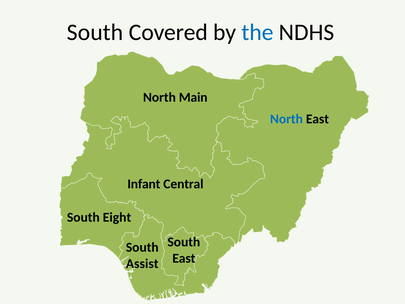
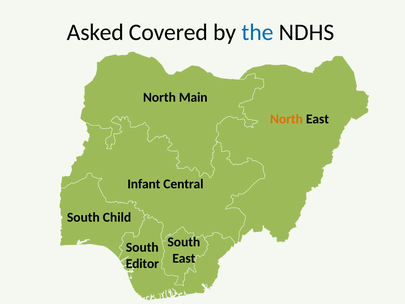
South: South -> Asked (95, 32)
North colour: blue -> orange (286, 119)
Eight: Eight -> Child (117, 217)
Assist: Assist -> Editor (142, 263)
